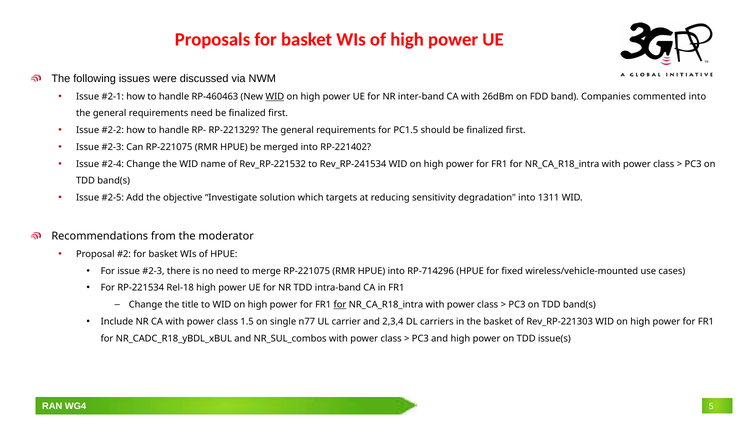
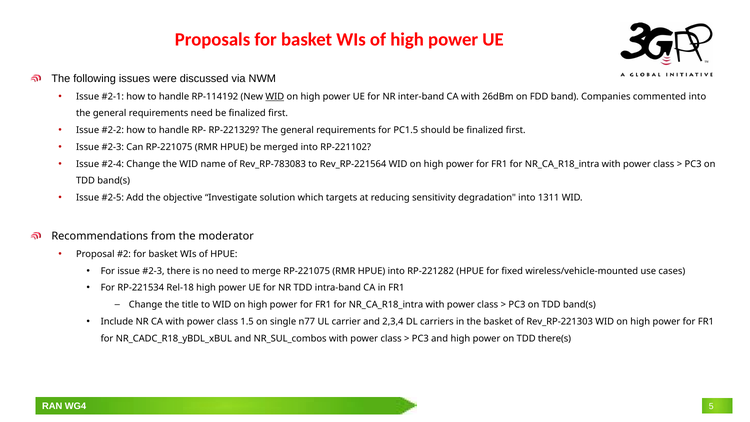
RP-460463: RP-460463 -> RP-114192 (215, 96)
RP-221402: RP-221402 -> RP-221102 (346, 147)
Rev_RP-221532: Rev_RP-221532 -> Rev_RP-783083 (273, 164)
Rev_RP-241534: Rev_RP-241534 -> Rev_RP-221564 (353, 164)
RP-714296: RP-714296 -> RP-221282 (431, 271)
for underline: present -> none (340, 305)
issue(s: issue(s -> there(s (554, 338)
